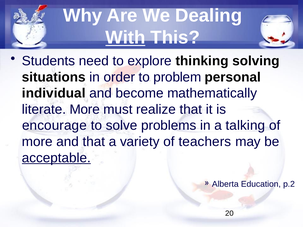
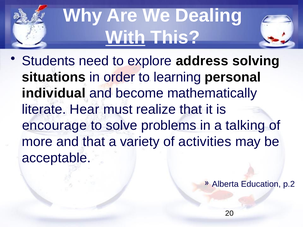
thinking: thinking -> address (202, 61)
problem: problem -> learning (177, 77)
literate More: More -> Hear (85, 110)
teachers: teachers -> activities (205, 142)
acceptable underline: present -> none (56, 158)
